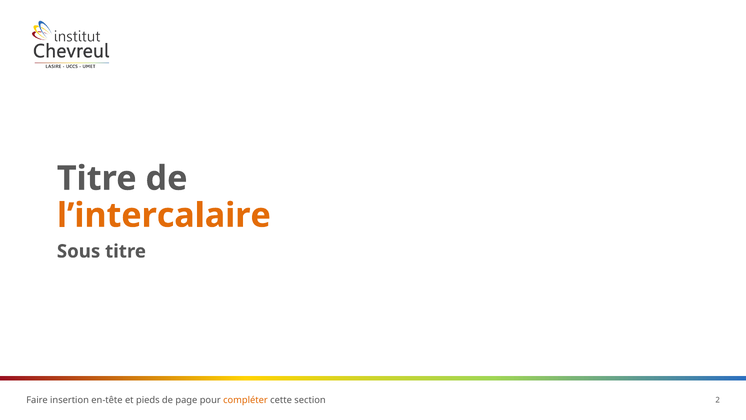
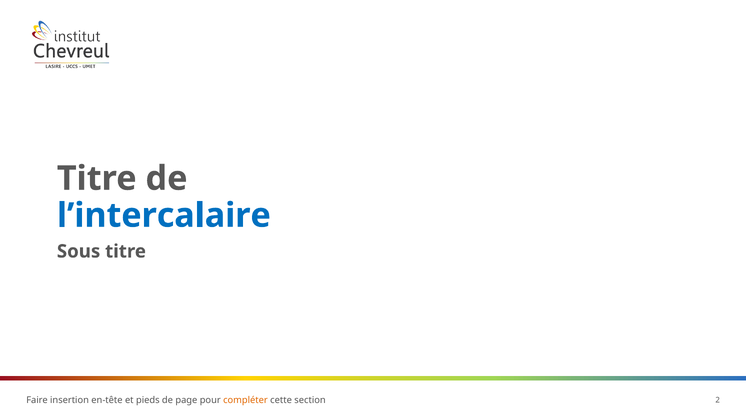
l’intercalaire colour: orange -> blue (164, 215)
